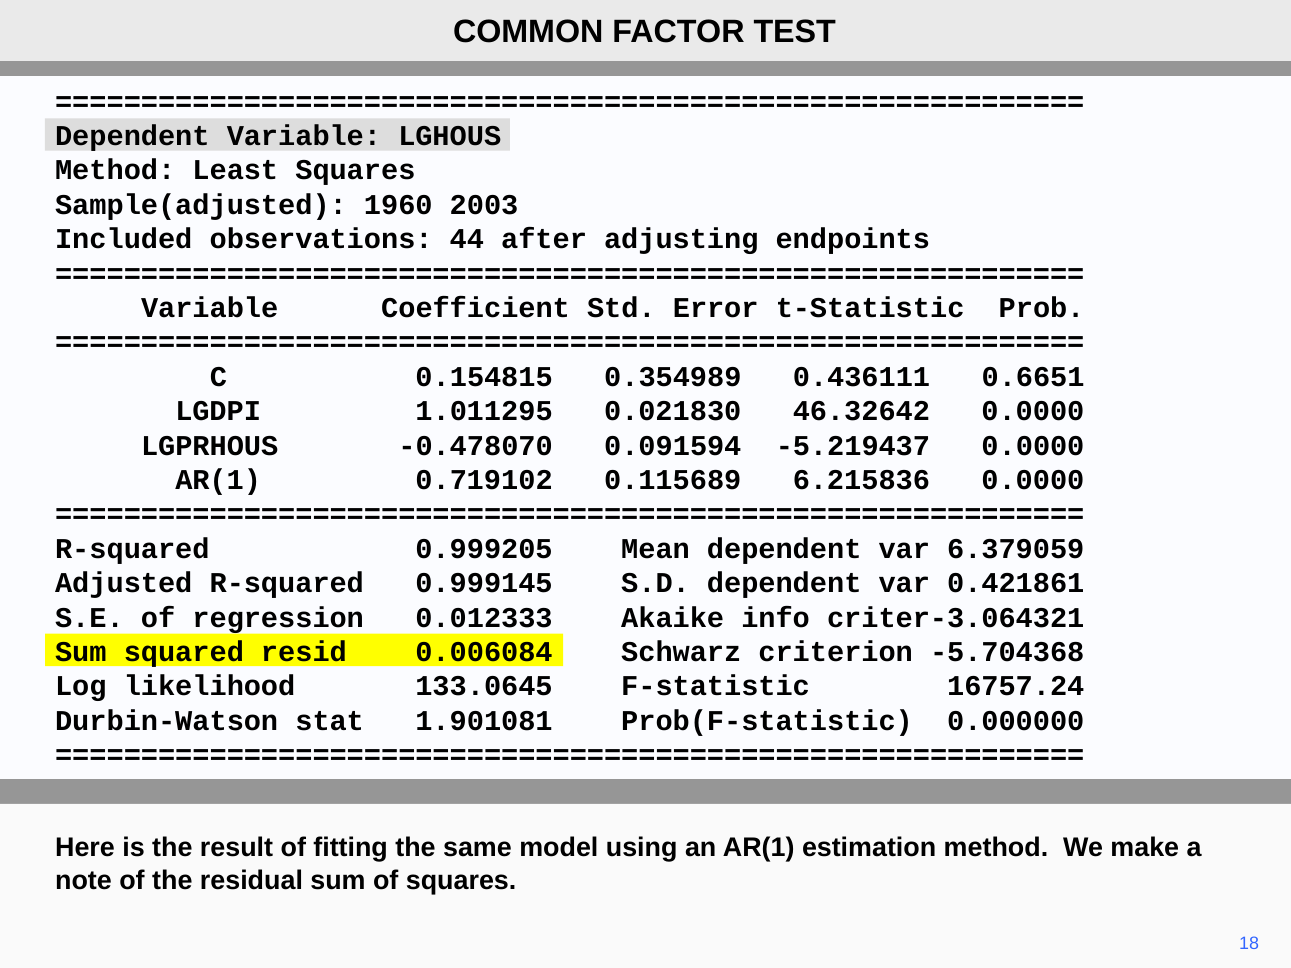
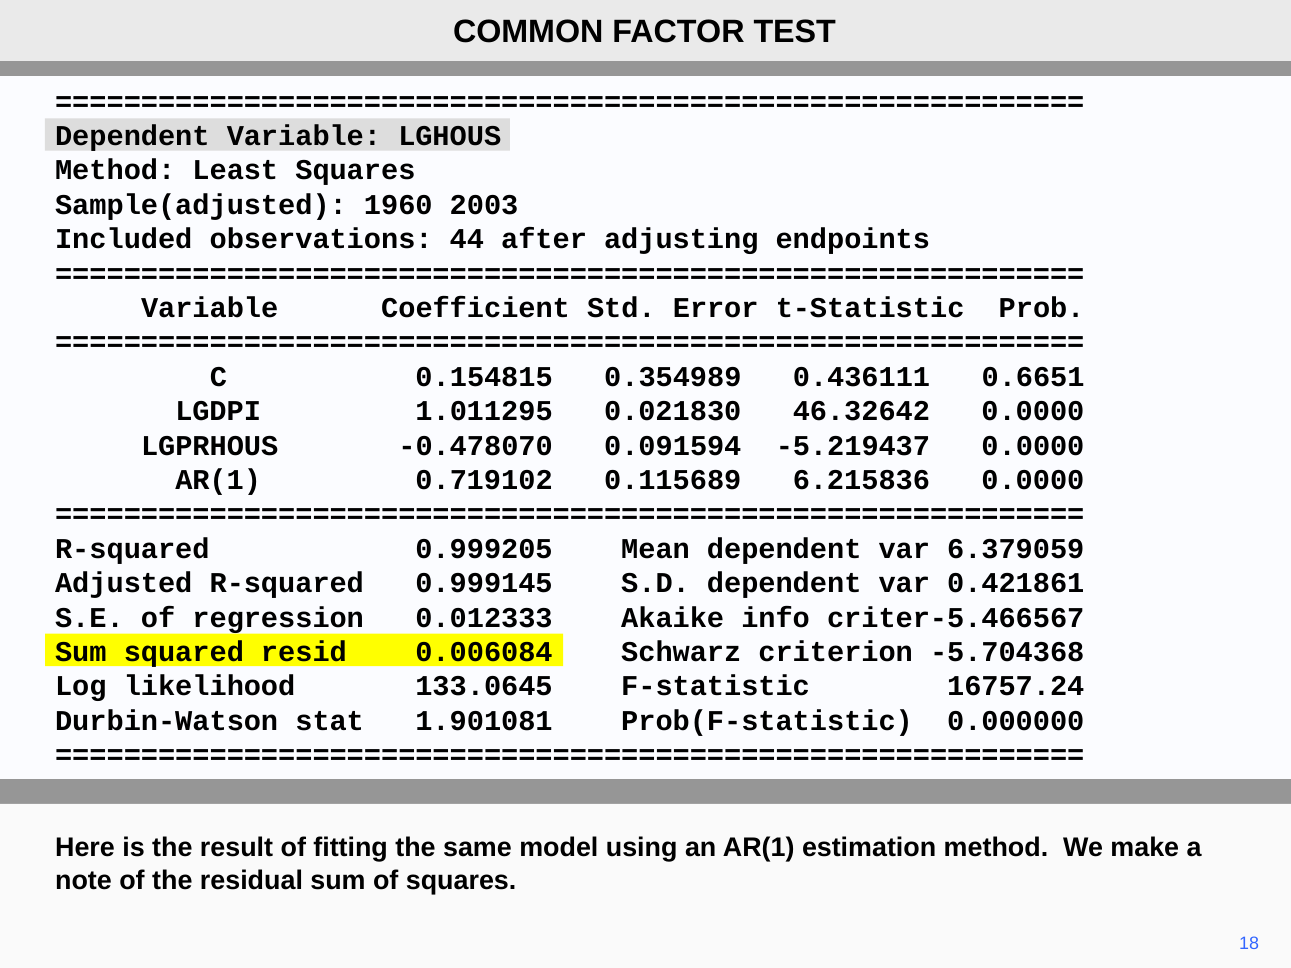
criter-3.064321: criter-3.064321 -> criter-5.466567 (956, 618)
